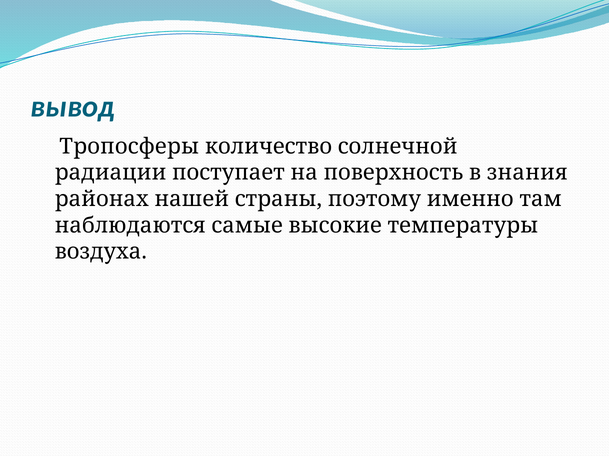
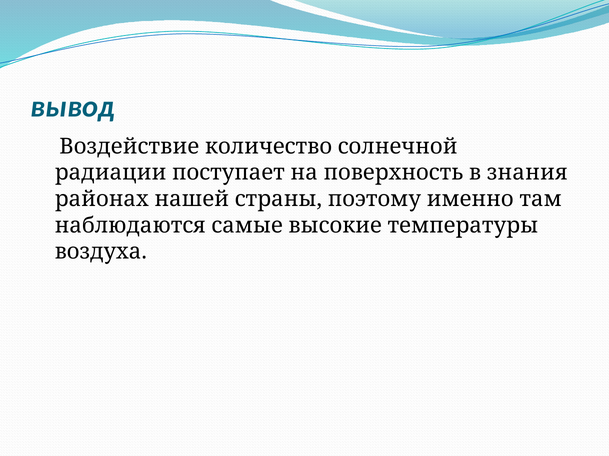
Тропосферы: Тропосферы -> Воздействие (129, 147)
